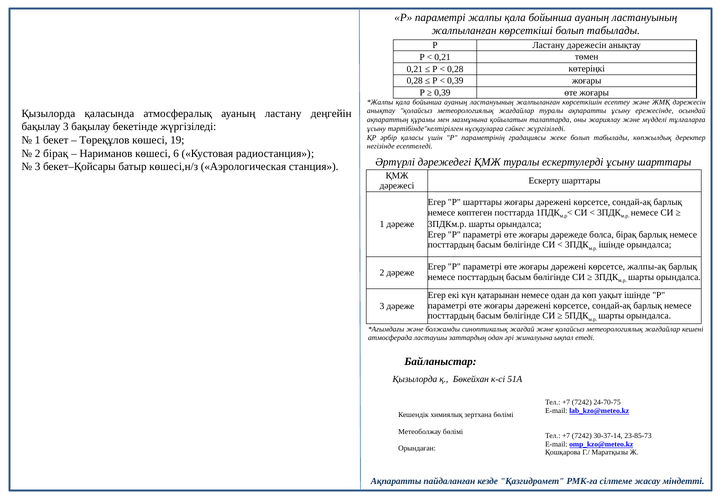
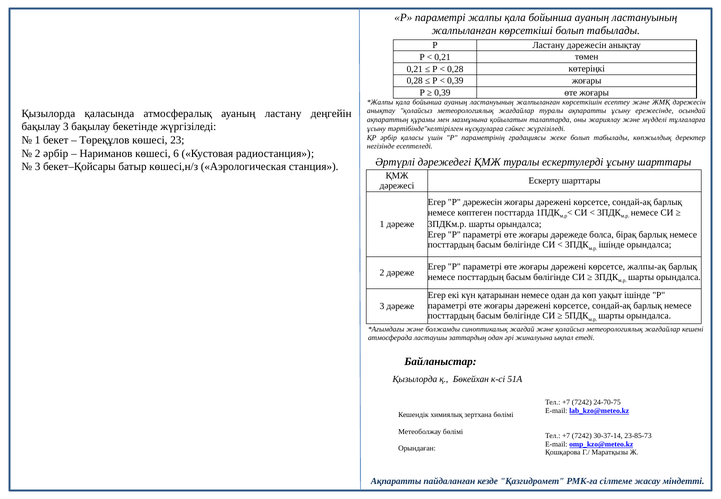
19: 19 -> 23 (177, 140)
2 бірақ: бірақ -> әрбір (56, 153)
Р шарттары: шарттары -> дәрежесін (482, 202)
